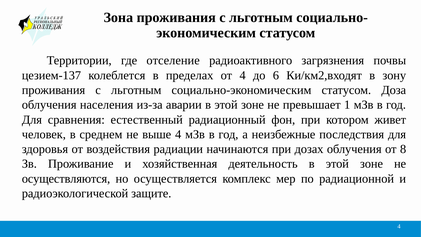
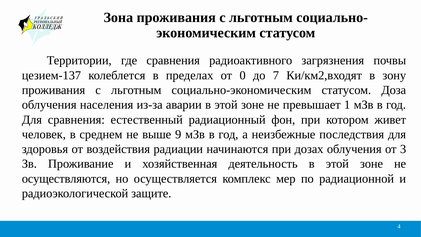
где отселение: отселение -> сравнения (173, 61)
от 4: 4 -> 0 (243, 75)
6: 6 -> 7 (276, 75)
выше 4: 4 -> 9 (178, 134)
8: 8 -> 3 (403, 149)
